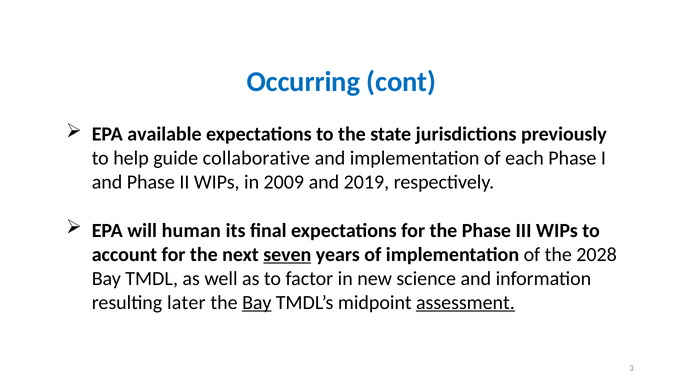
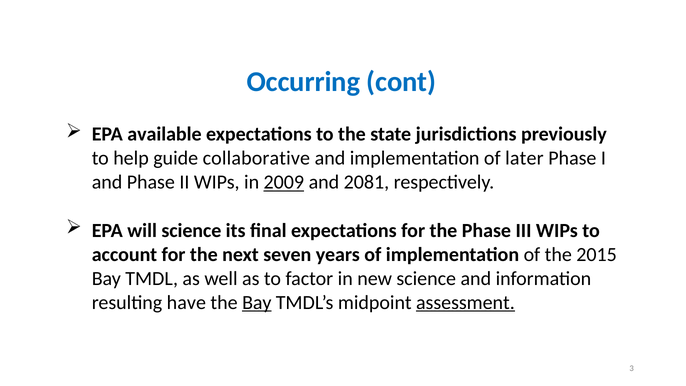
each: each -> later (524, 158)
2009 underline: none -> present (284, 182)
2019: 2019 -> 2081 (366, 182)
will human: human -> science (191, 230)
seven underline: present -> none (287, 254)
2028: 2028 -> 2015 (597, 254)
later: later -> have (186, 302)
